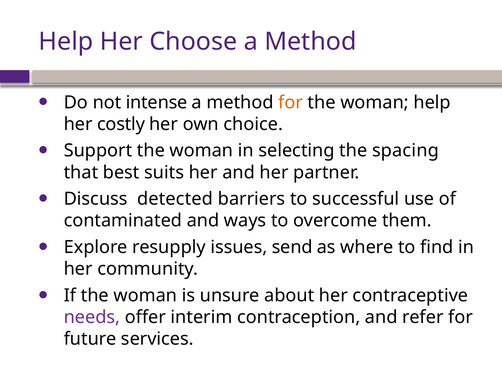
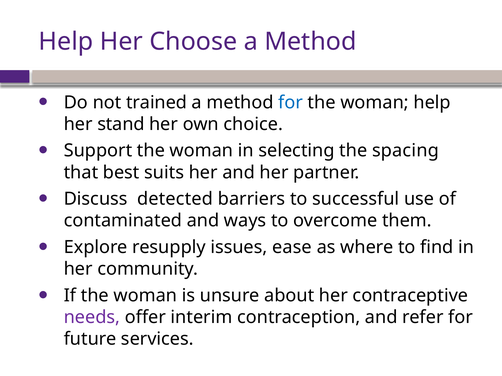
intense: intense -> trained (157, 103)
for colour: orange -> blue (291, 103)
costly: costly -> stand (121, 124)
send: send -> ease (292, 248)
